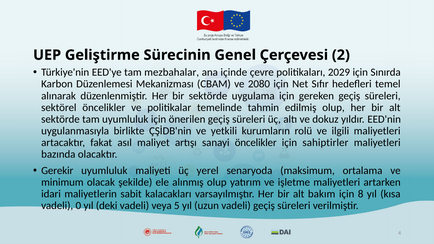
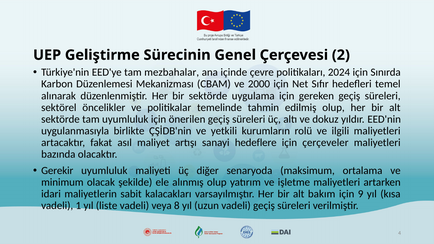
2029: 2029 -> 2024 (339, 72)
2080: 2080 -> 2000 (259, 84)
sanayi öncelikler: öncelikler -> hedeflere (256, 143)
sahiptirler: sahiptirler -> çerçeveler (325, 143)
yerel: yerel -> diğer (208, 171)
8: 8 -> 9 (361, 194)
0: 0 -> 1 (78, 206)
deki: deki -> liste (107, 206)
5: 5 -> 8 (177, 206)
